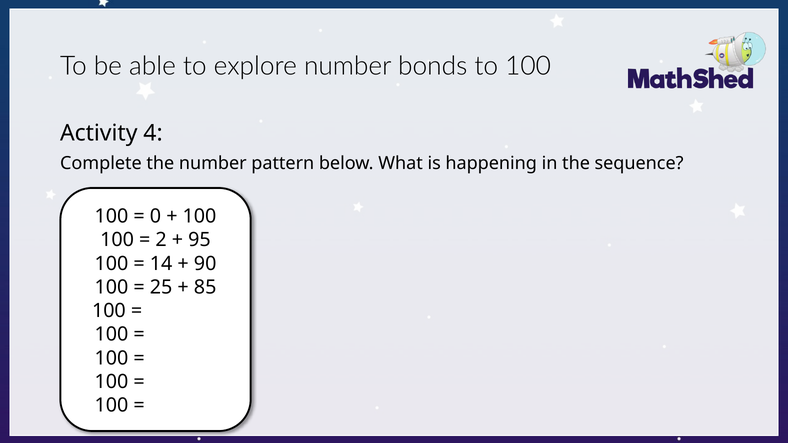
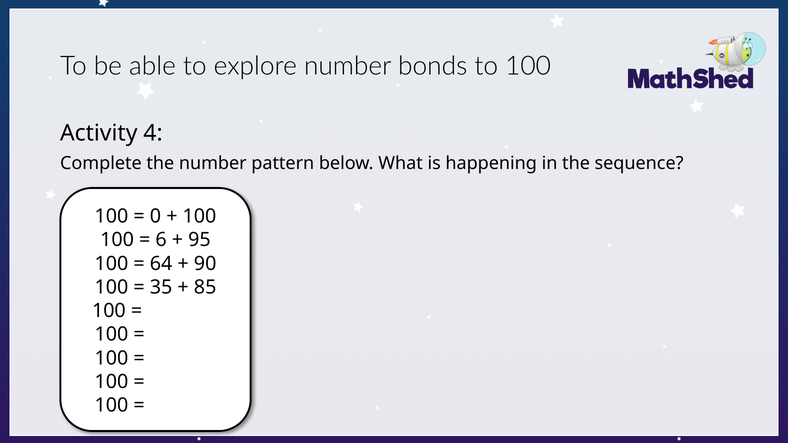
2: 2 -> 6 (161, 240)
14: 14 -> 64 (161, 264)
25: 25 -> 35 (161, 287)
